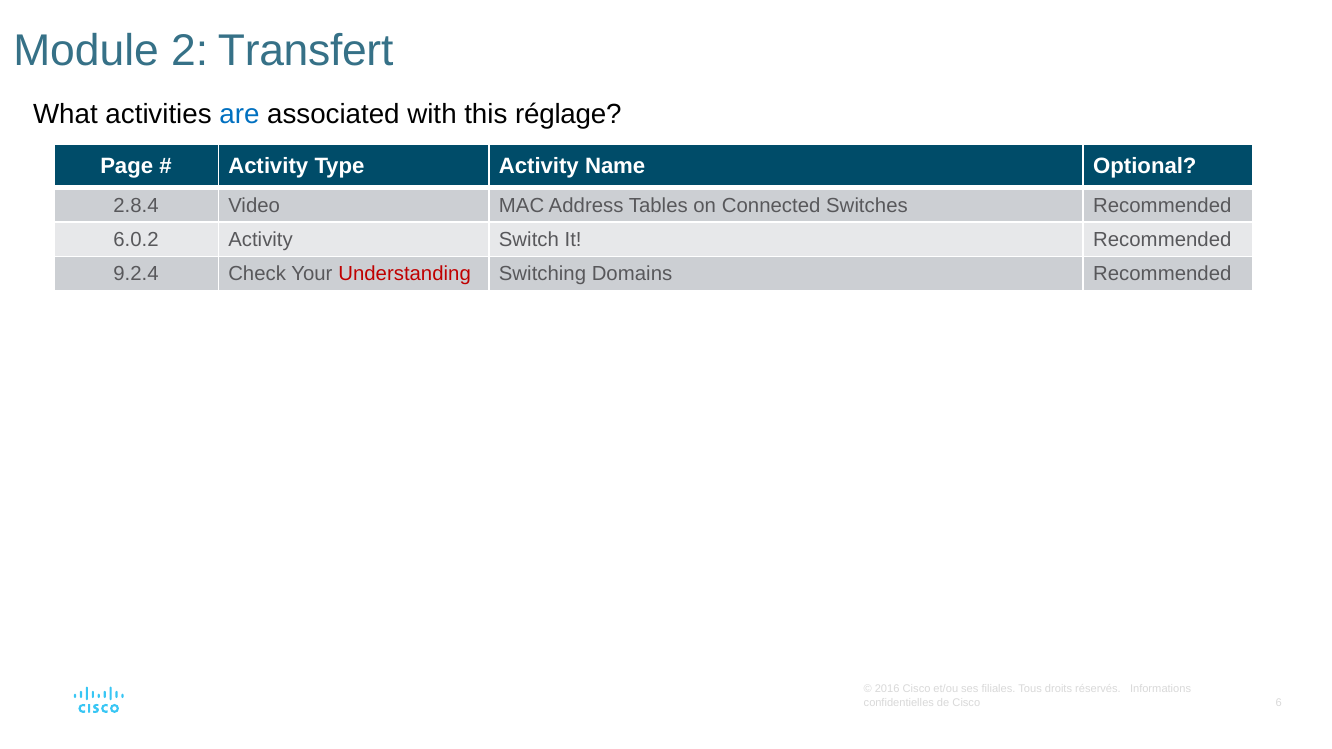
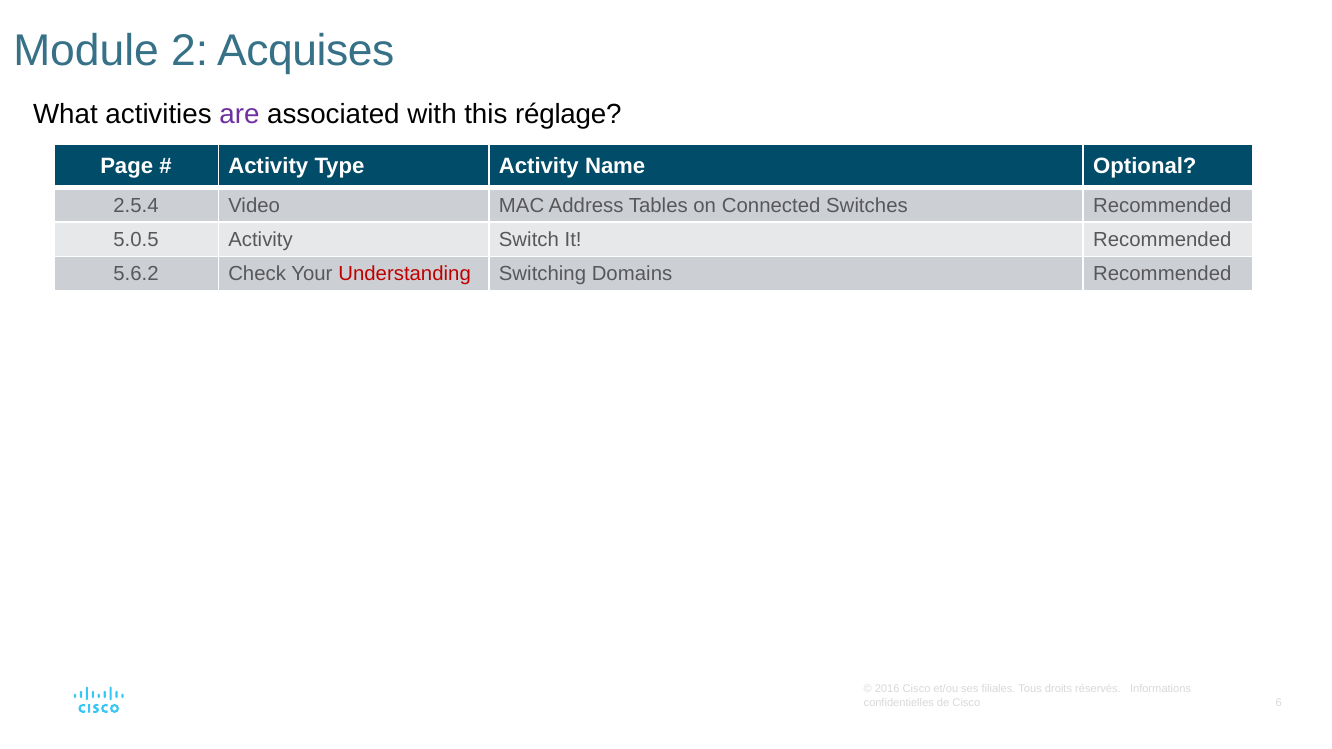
Transfert: Transfert -> Acquises (306, 50)
are colour: blue -> purple (239, 114)
2.8.4: 2.8.4 -> 2.5.4 (136, 205)
6.0.2: 6.0.2 -> 5.0.5 (136, 240)
9.2.4: 9.2.4 -> 5.6.2 (136, 274)
